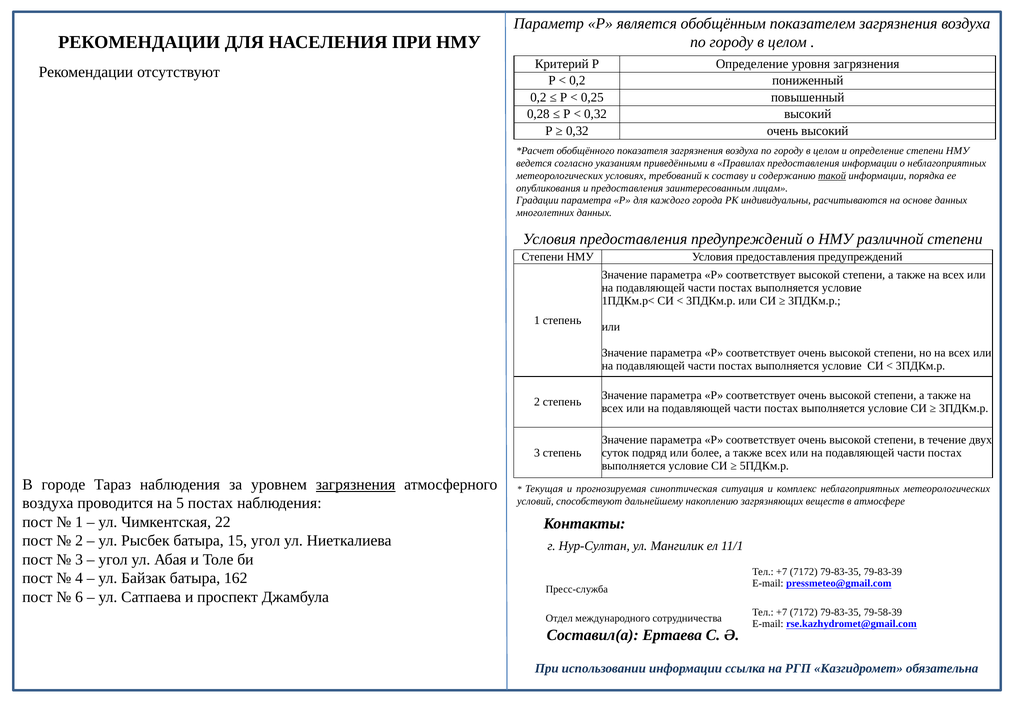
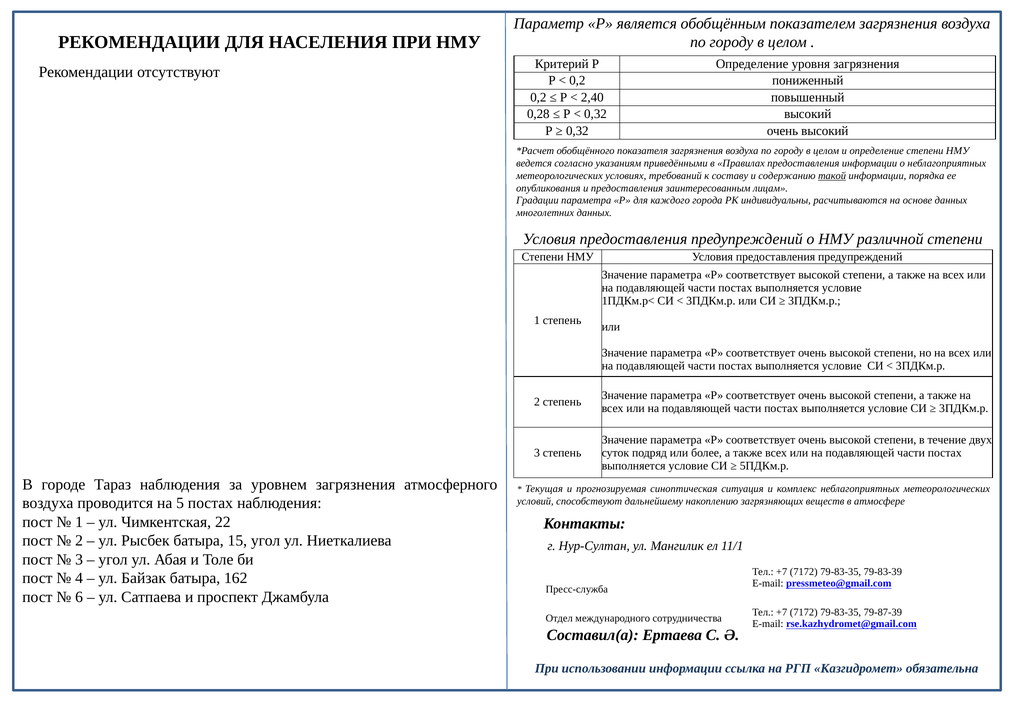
0,25: 0,25 -> 2,40 (592, 97)
загрязнения underline: present -> none (356, 485)
79-58-39: 79-58-39 -> 79-87-39 (883, 612)
